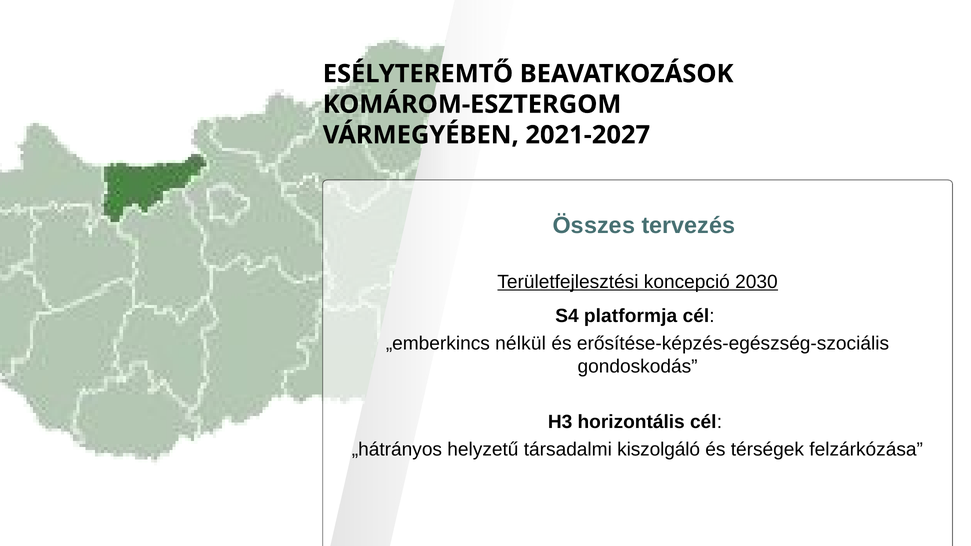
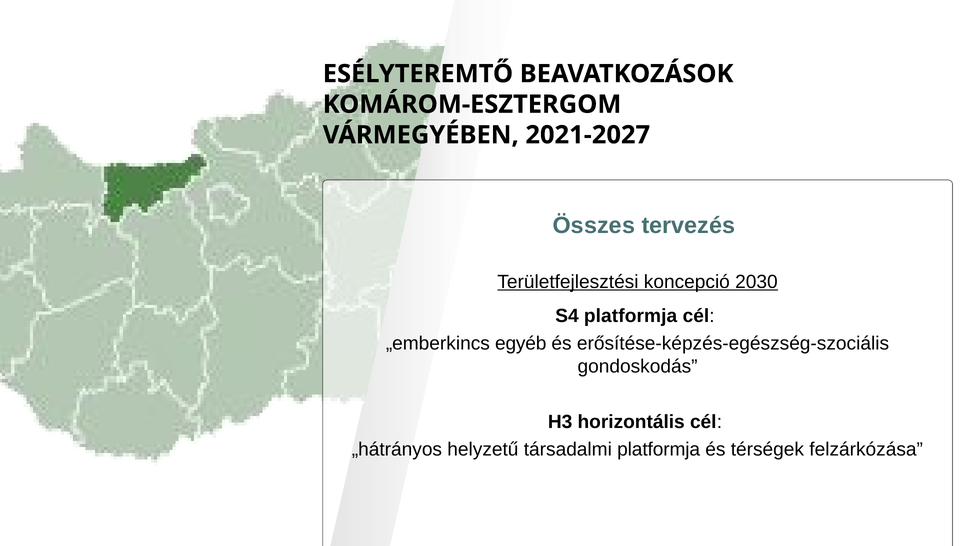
nélkül: nélkül -> egyéb (521, 344)
társadalmi kiszolgáló: kiszolgáló -> platformja (659, 450)
